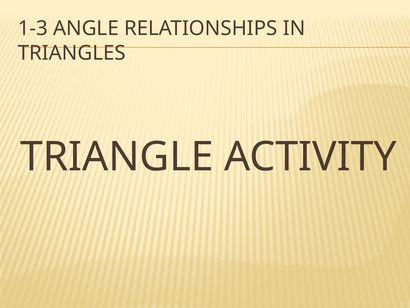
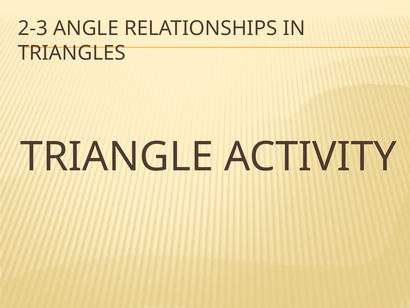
1-3: 1-3 -> 2-3 (33, 28)
